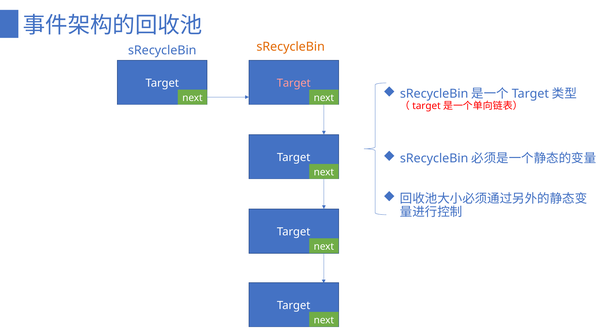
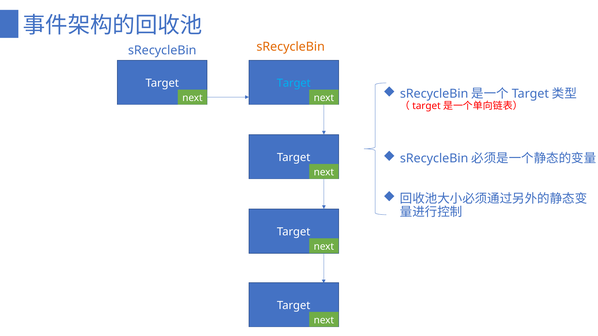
Target colour: pink -> light blue (294, 83)
